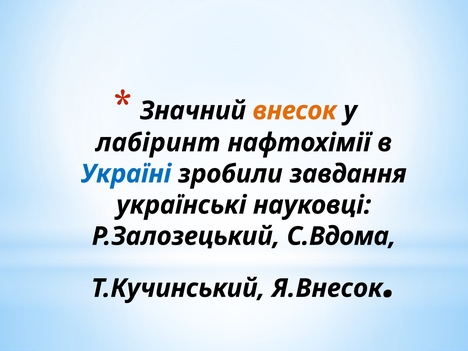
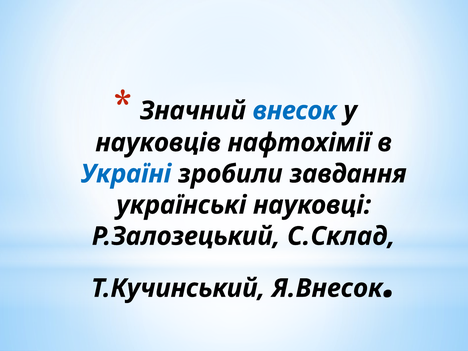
внесок colour: orange -> blue (295, 111)
лабіринт: лабіринт -> науковців (158, 143)
С.Вдома: С.Вдома -> С.Склад (341, 236)
